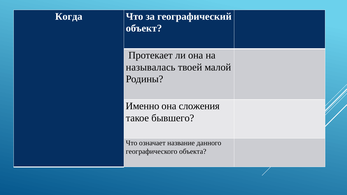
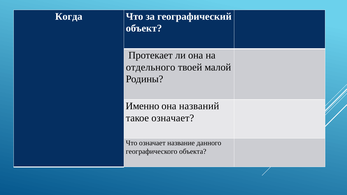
называлась: называлась -> отдельного (151, 67)
сложения: сложения -> названий (199, 106)
такое бывшего: бывшего -> означает (173, 118)
